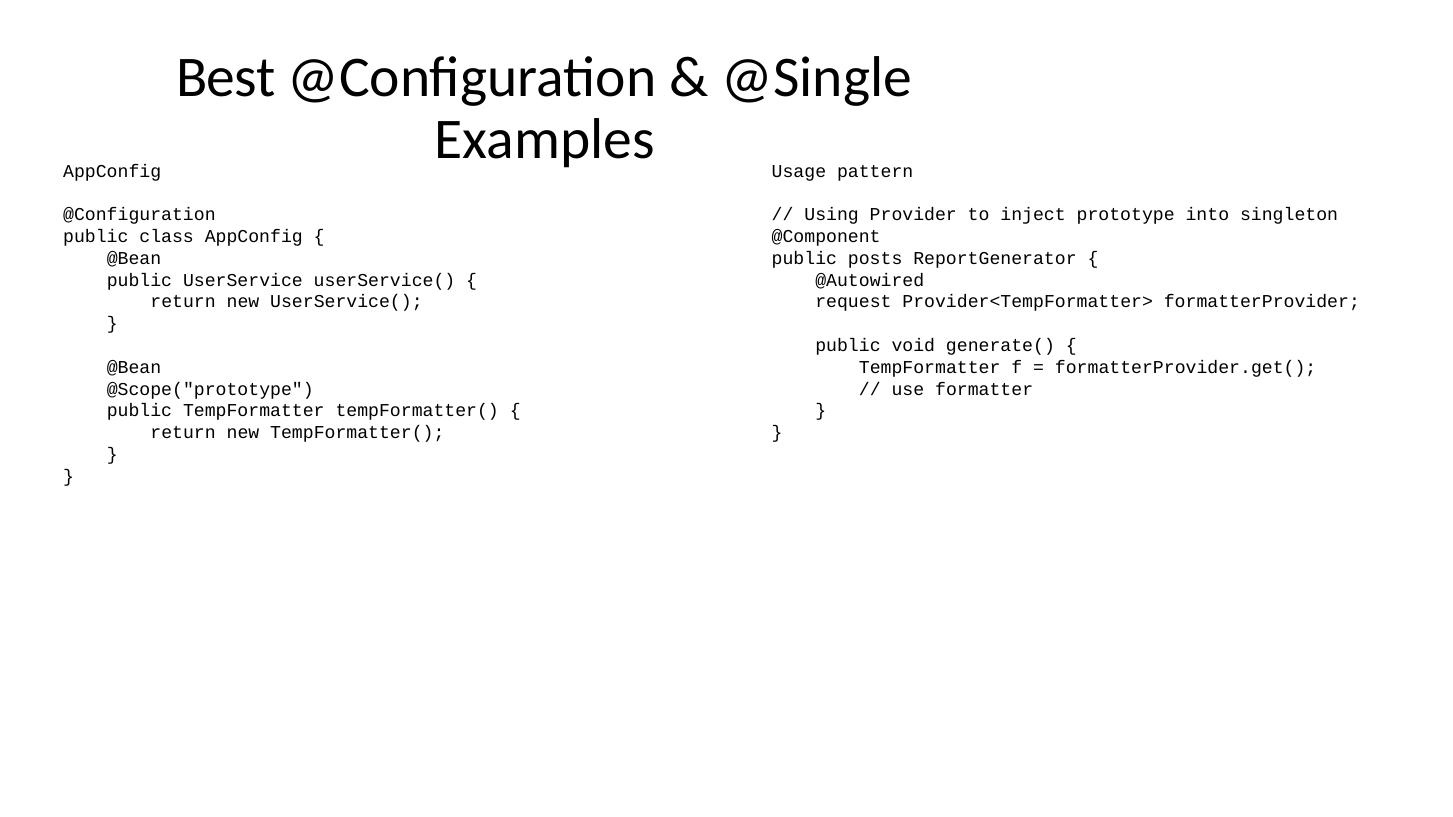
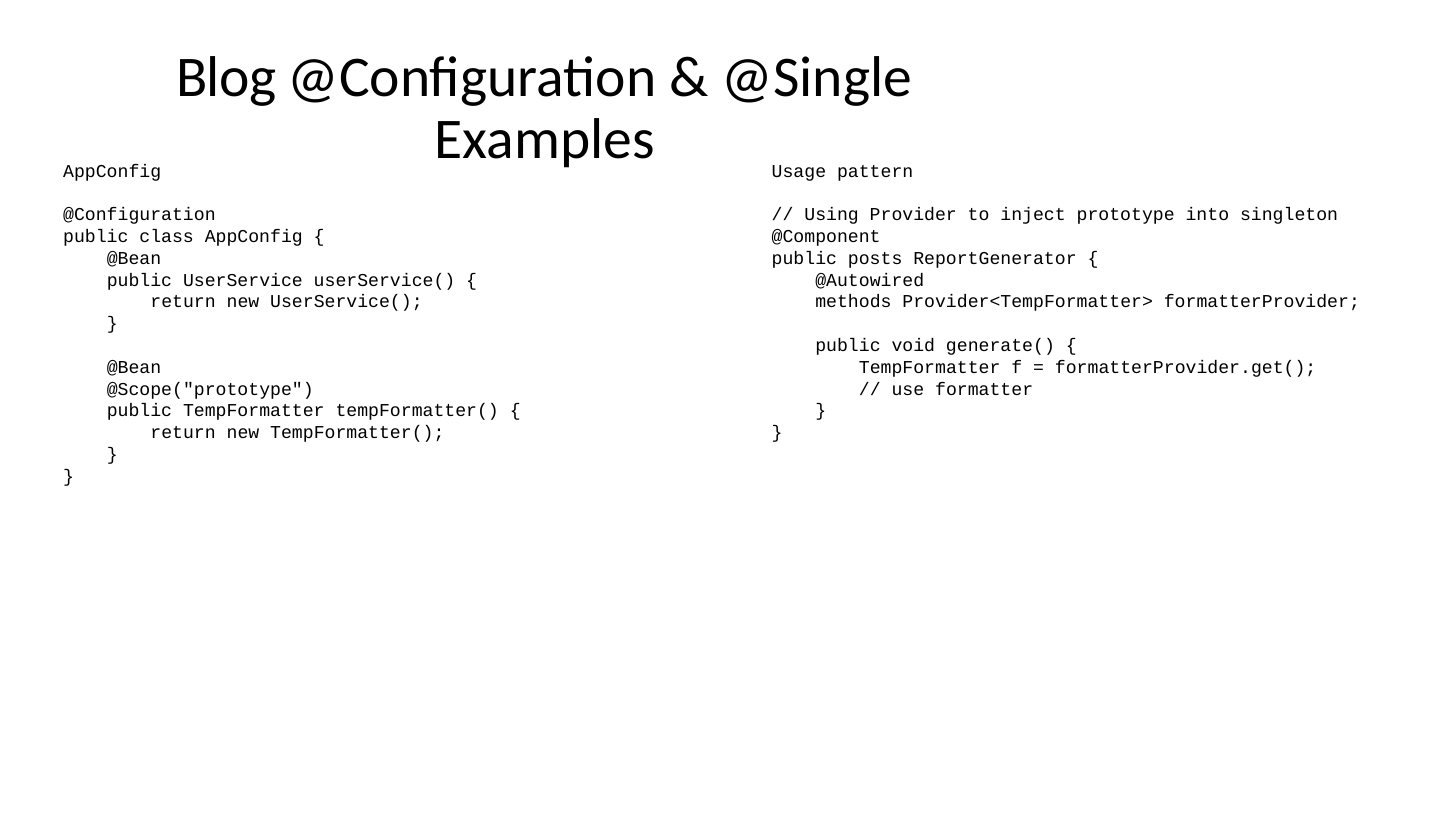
Best: Best -> Blog (226, 77)
request: request -> methods (853, 302)
